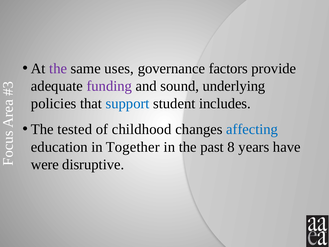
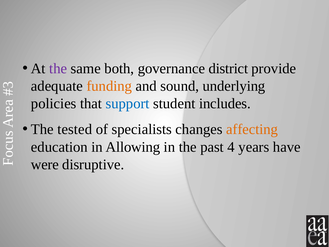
uses: uses -> both (119, 68)
factors: factors -> district (228, 68)
funding colour: purple -> orange (109, 86)
childhood: childhood -> specialists (142, 129)
affecting colour: blue -> orange (252, 129)
Together: Together -> Allowing (133, 147)
8: 8 -> 4 (231, 147)
